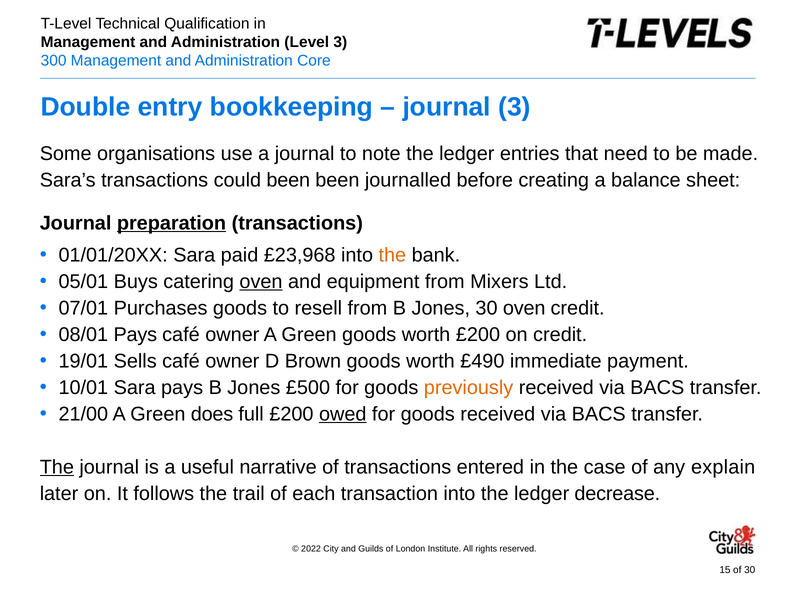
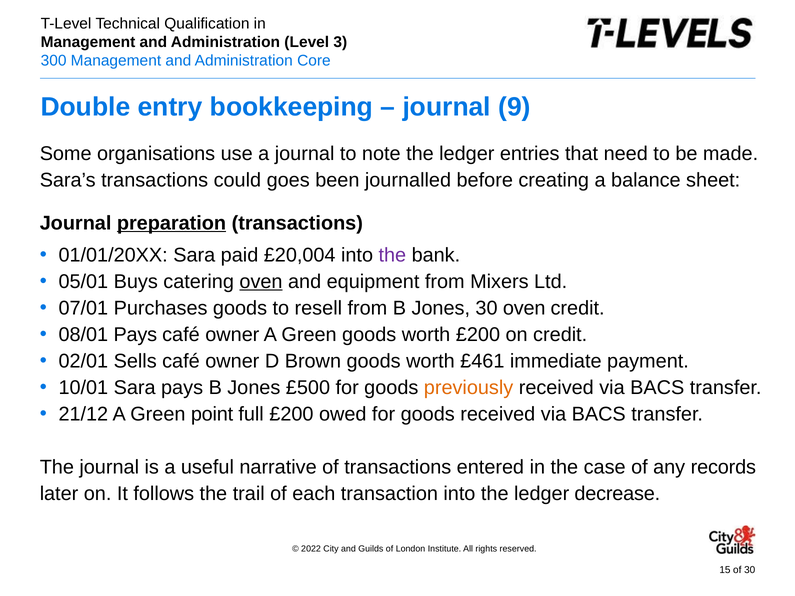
journal 3: 3 -> 9 (514, 107)
could been: been -> goes (288, 180)
£23,968: £23,968 -> £20,004 (300, 255)
the colour: orange -> purple (392, 255)
19/01: 19/01 -> 02/01 (83, 361)
£490: £490 -> £461 (482, 361)
21/00: 21/00 -> 21/12 (83, 414)
does: does -> point (212, 414)
owed underline: present -> none (343, 414)
The underline: present -> none (57, 467)
explain: explain -> records (723, 467)
